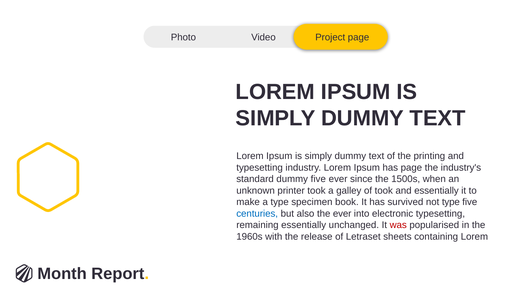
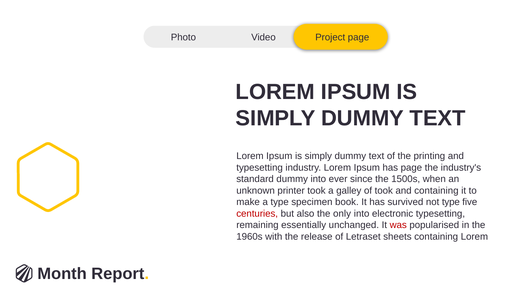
dummy five: five -> into (318, 179)
and essentially: essentially -> containing (436, 191)
centuries colour: blue -> red (257, 214)
the ever: ever -> only (342, 214)
